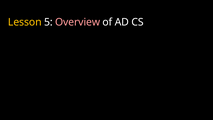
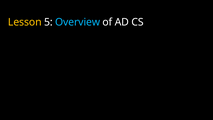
Overview colour: pink -> light blue (78, 22)
